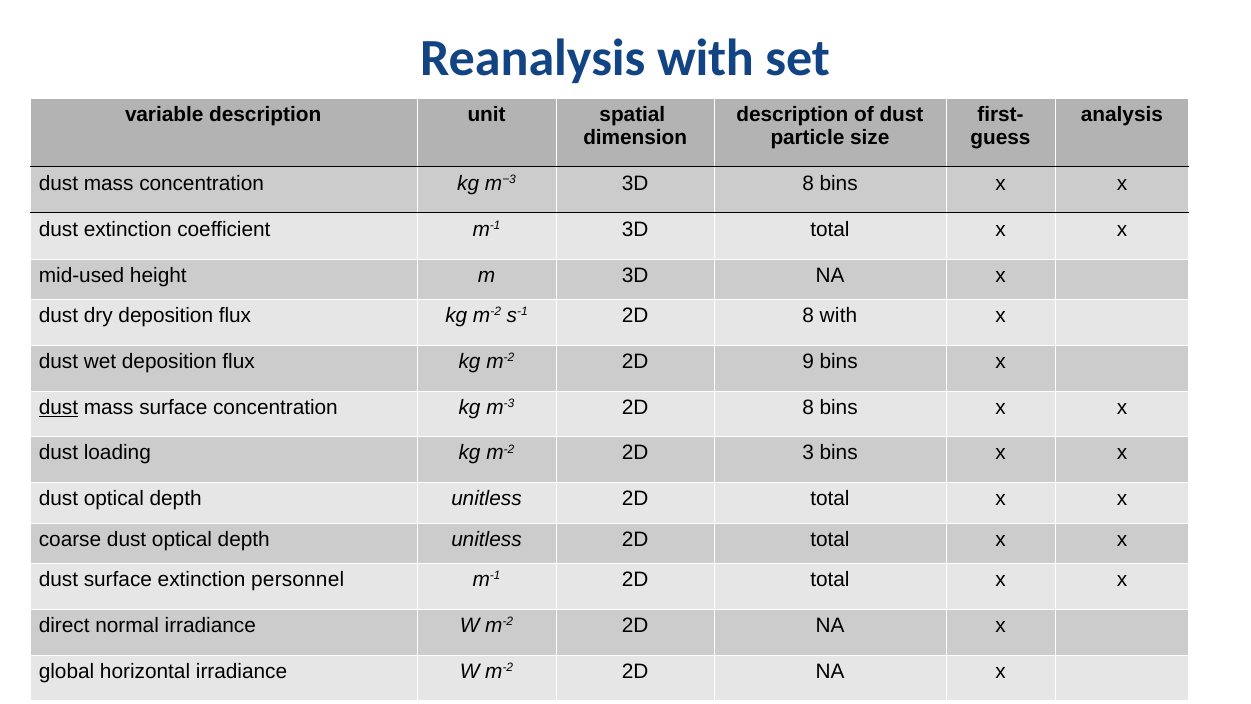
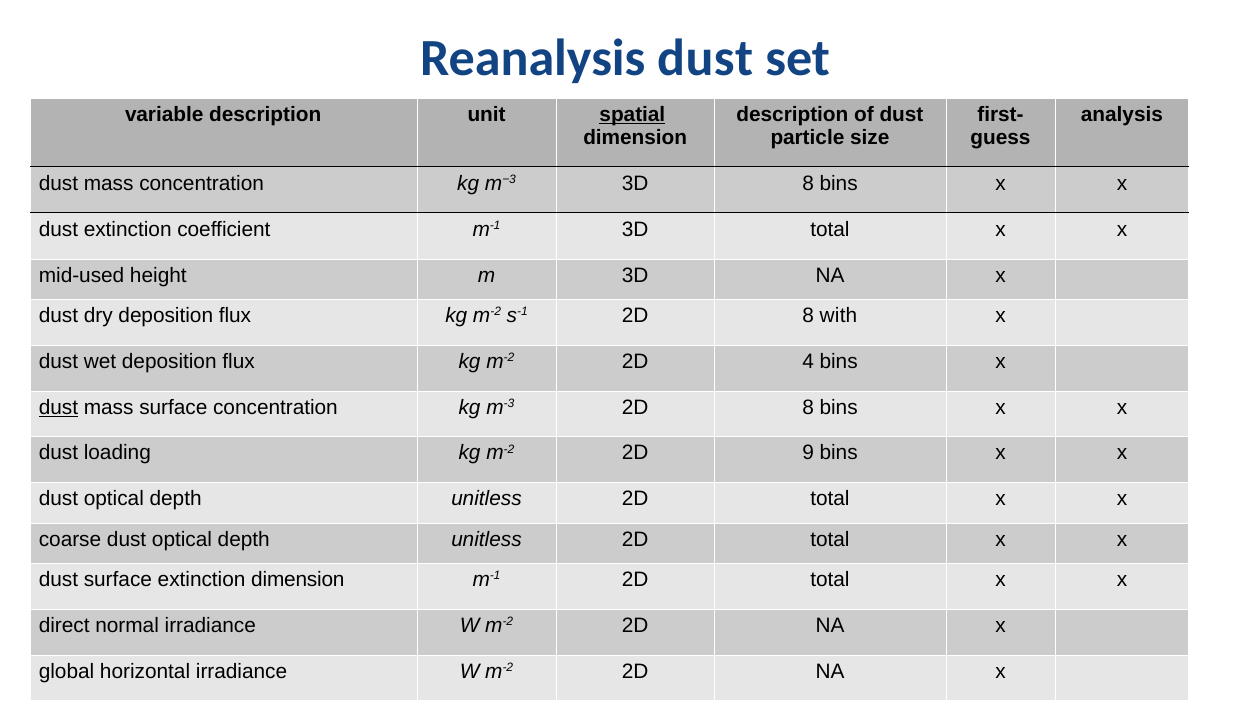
Reanalysis with: with -> dust (705, 59)
spatial underline: none -> present (632, 114)
9: 9 -> 4 (808, 361)
3: 3 -> 9 (808, 453)
extinction personnel: personnel -> dimension (298, 579)
